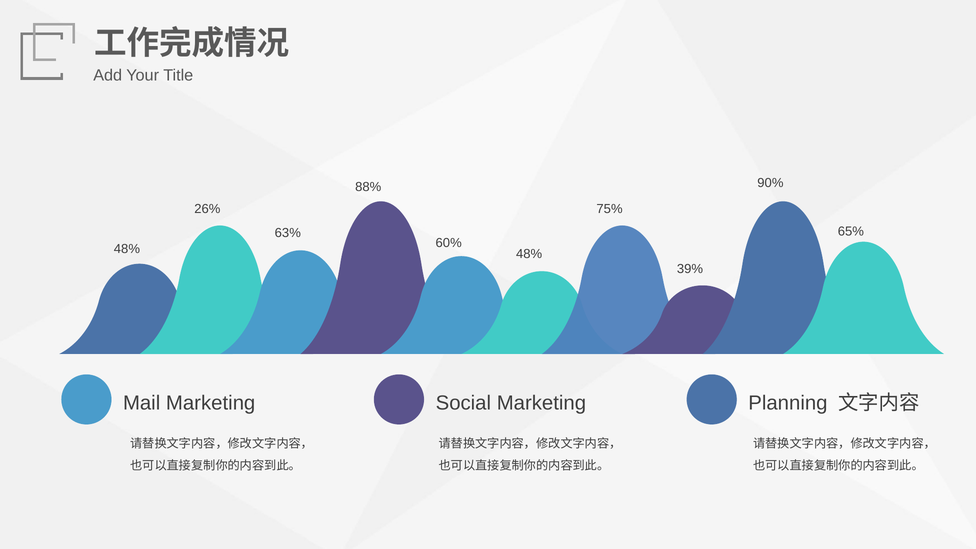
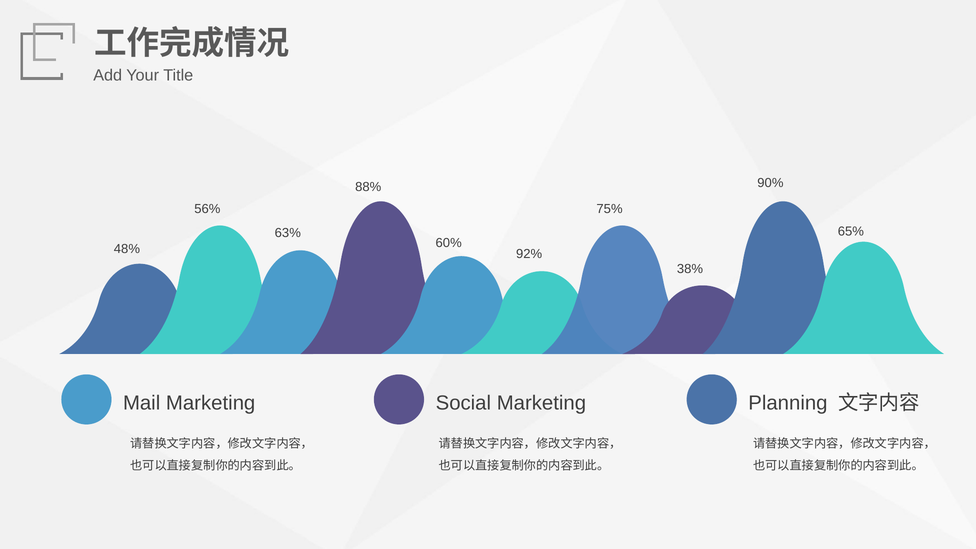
26%: 26% -> 56% (207, 209)
48%: 48% -> 92% (529, 254)
39%: 39% -> 38% (690, 269)
